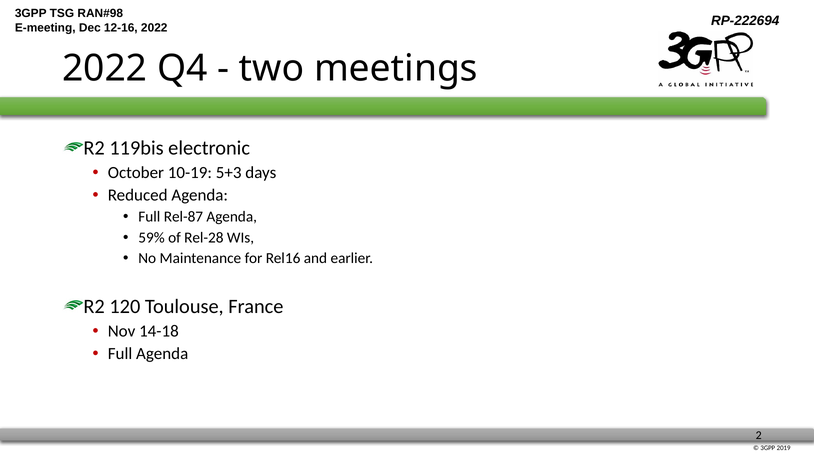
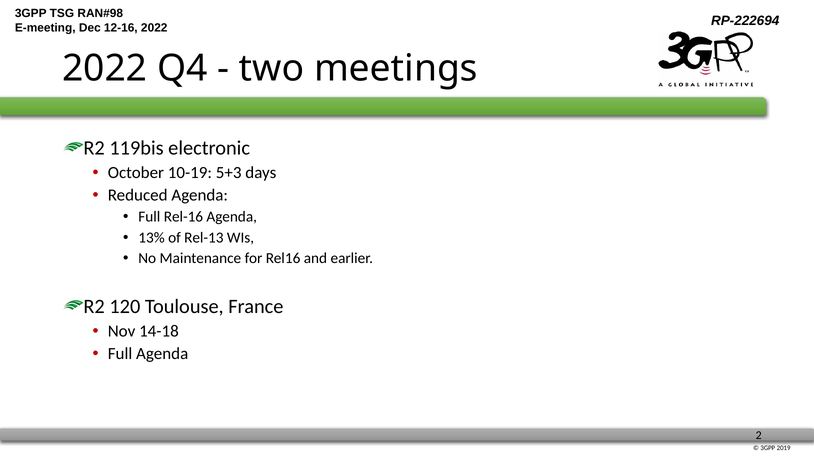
Rel-87: Rel-87 -> Rel-16 (183, 217)
59%: 59% -> 13% (152, 238)
Rel-28: Rel-28 -> Rel-13 (204, 238)
